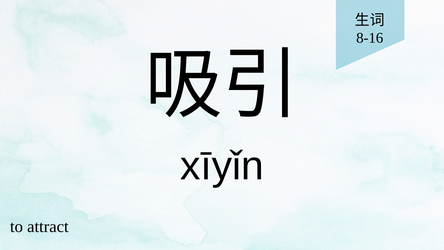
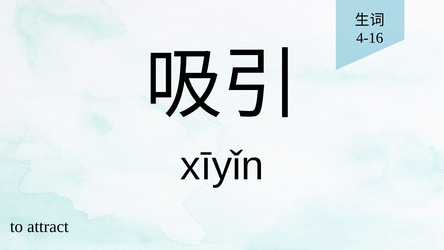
8-16: 8-16 -> 4-16 (370, 38)
